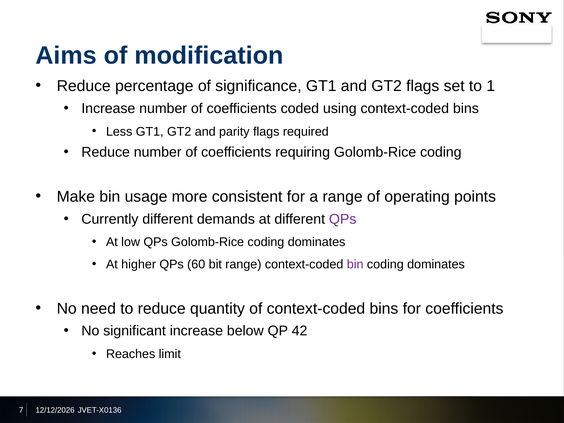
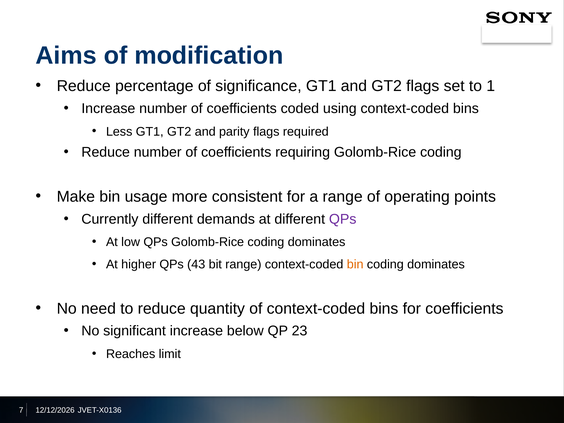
60: 60 -> 43 (196, 264)
bin colour: purple -> orange (355, 264)
42: 42 -> 23 (300, 331)
